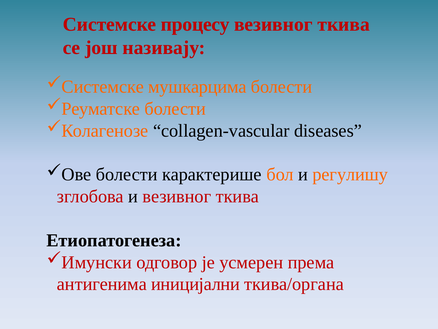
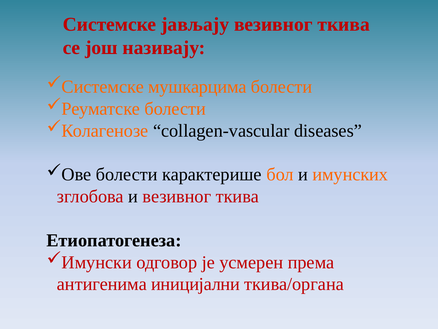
процесу: процесу -> јављају (195, 24)
регулишу: регулишу -> имунских (350, 174)
